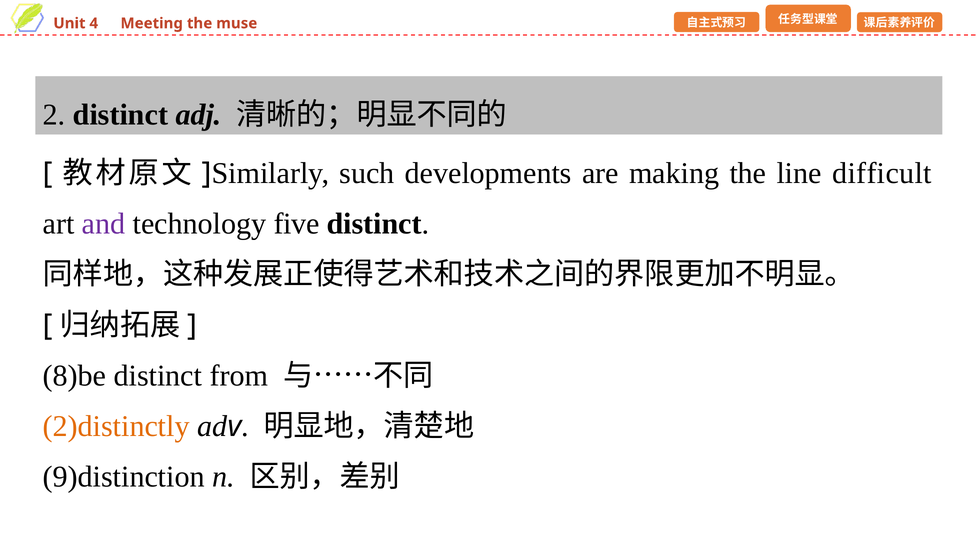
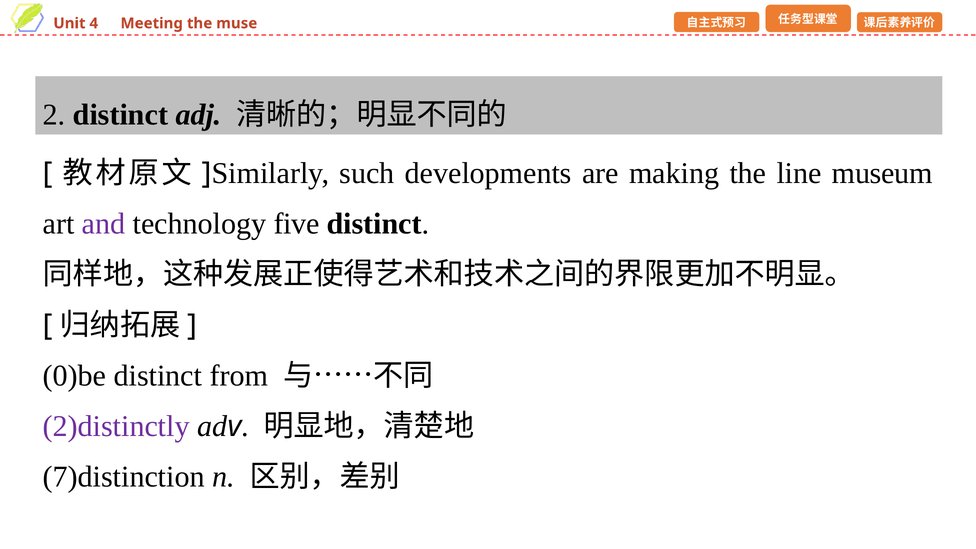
difficult: difficult -> museum (882, 173)
8)be: 8)be -> 0)be (75, 376)
2)distinctly colour: orange -> purple (116, 426)
9)distinction: 9)distinction -> 7)distinction (124, 477)
